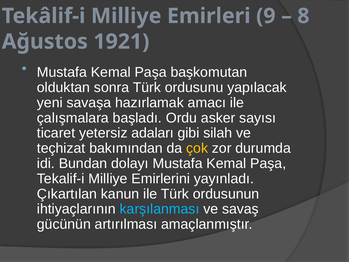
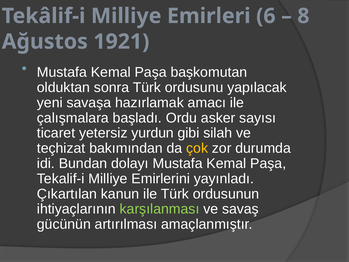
9: 9 -> 6 (266, 16)
adaları: adaları -> yurdun (153, 133)
karşılanması colour: light blue -> light green (160, 209)
